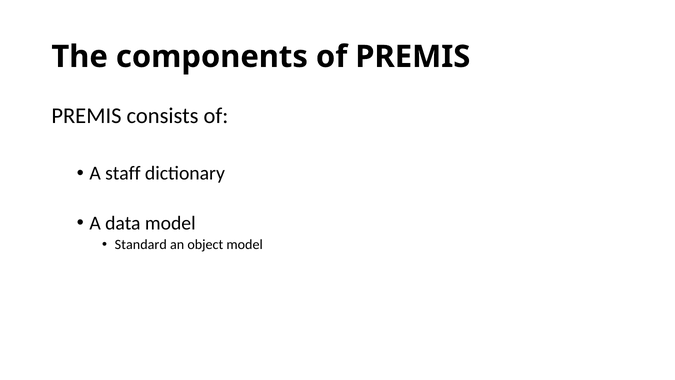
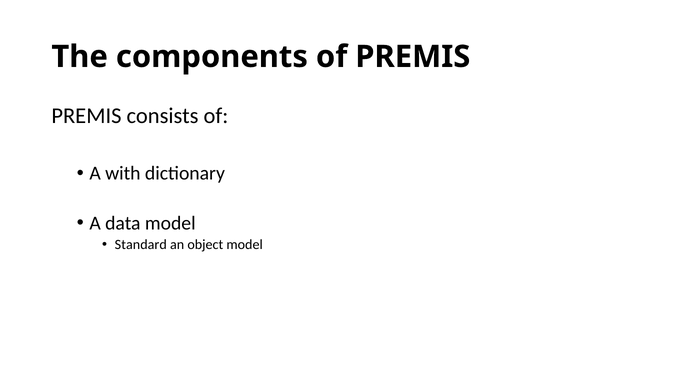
staff: staff -> with (123, 173)
